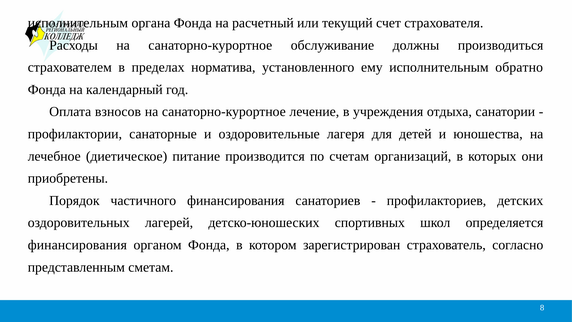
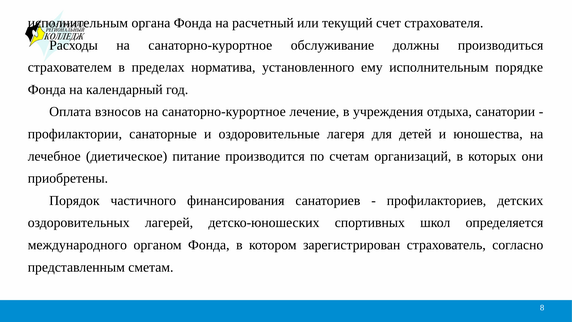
обратно: обратно -> порядке (519, 67)
финансирования: финансирования -> международного (77, 245)
